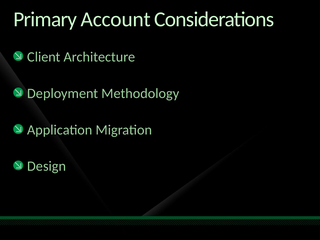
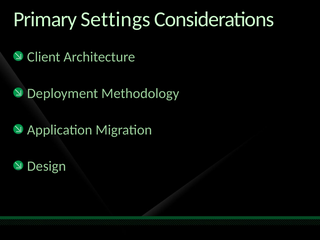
Account: Account -> Settings (116, 19)
